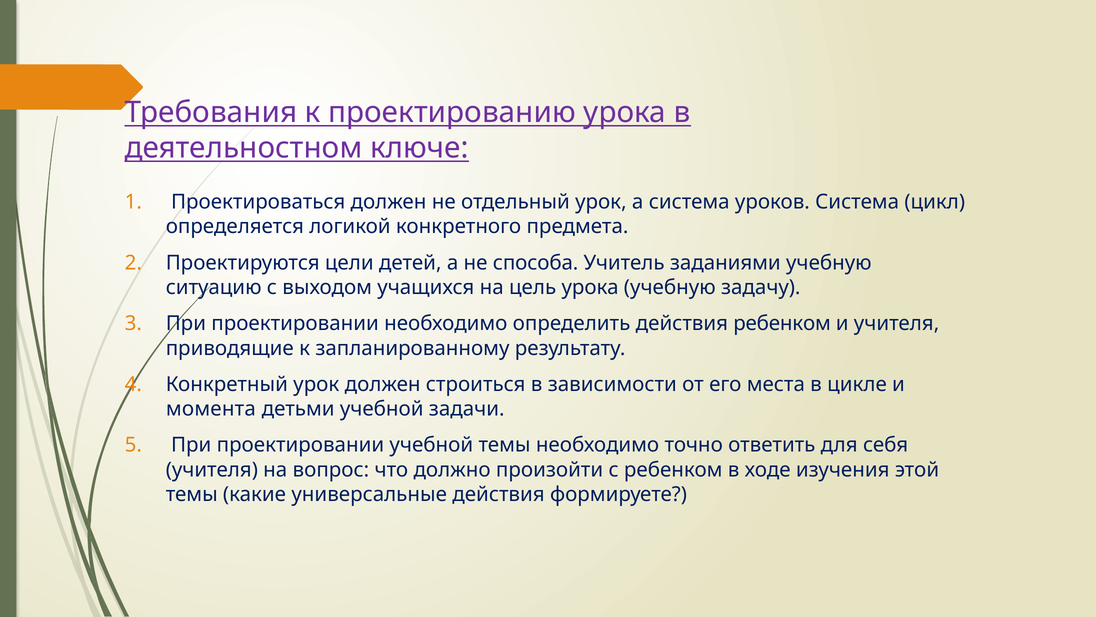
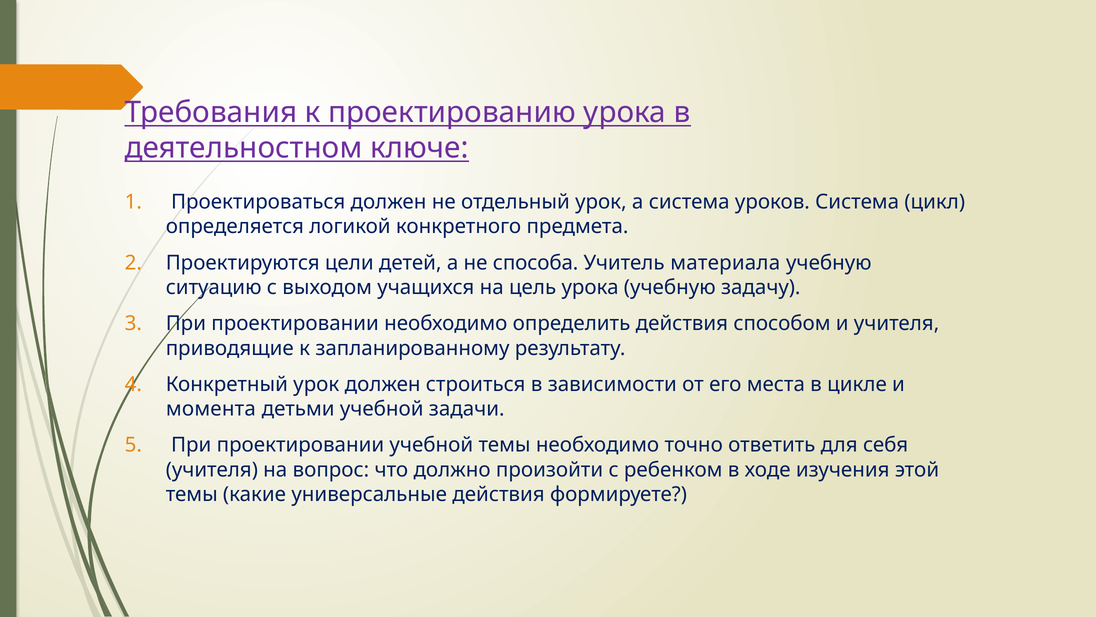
заданиями: заданиями -> материала (725, 263)
действия ребенком: ребенком -> способом (782, 323)
